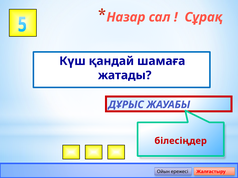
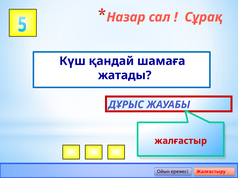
білесіңдер: білесіңдер -> жалғастыр (181, 141)
